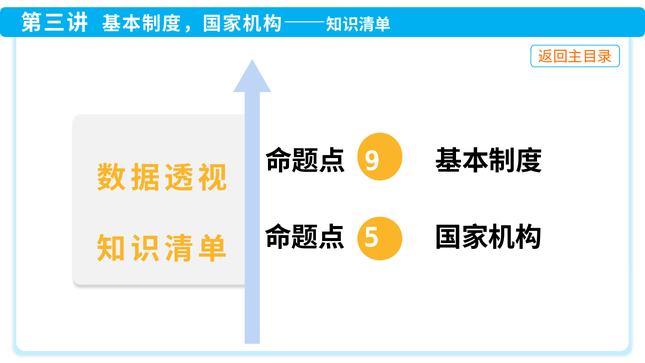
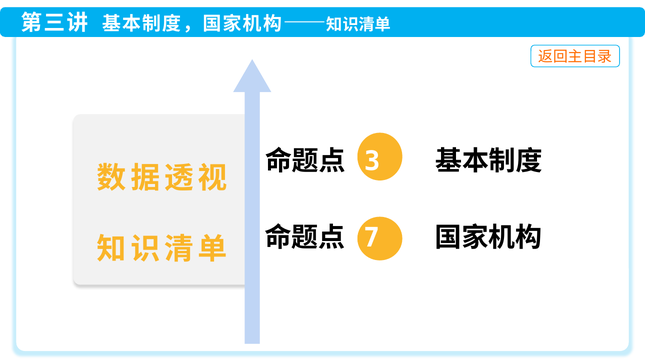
9: 9 -> 3 (372, 161)
5: 5 -> 7 (372, 238)
